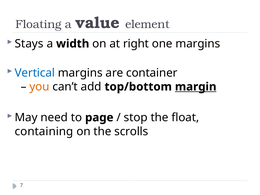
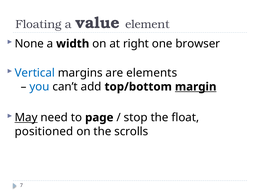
Stays: Stays -> None (29, 44)
one margins: margins -> browser (198, 44)
container: container -> elements (152, 73)
you colour: orange -> blue (39, 87)
May underline: none -> present (26, 118)
containing: containing -> positioned (44, 131)
